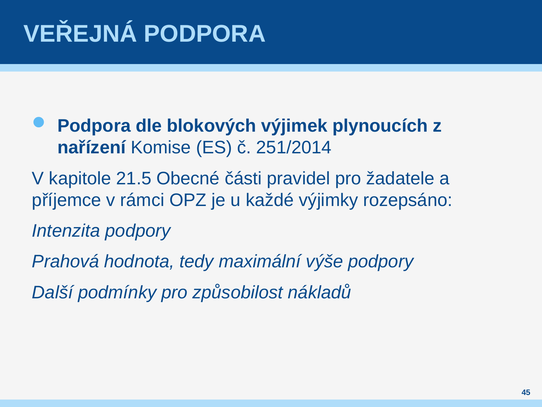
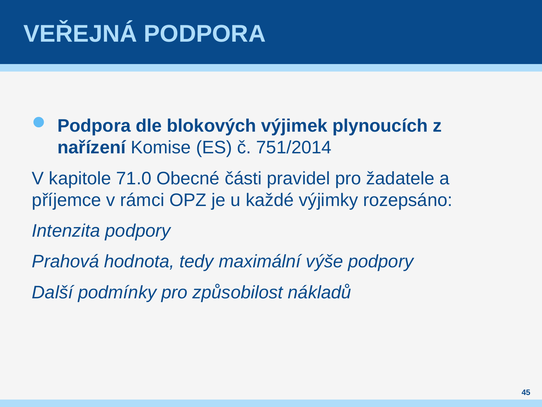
251/2014: 251/2014 -> 751/2014 (294, 147)
21.5: 21.5 -> 71.0 (134, 178)
